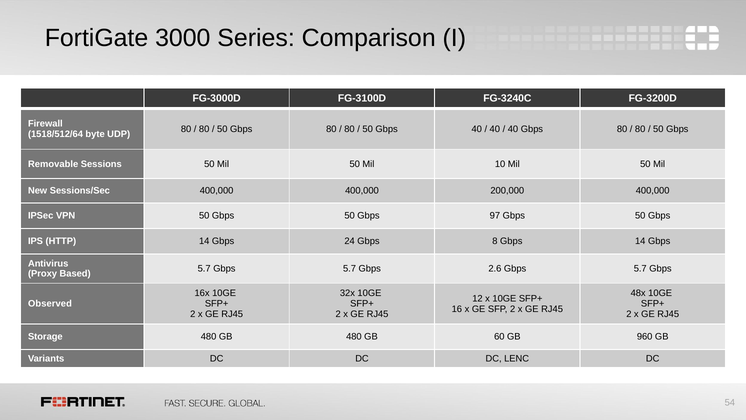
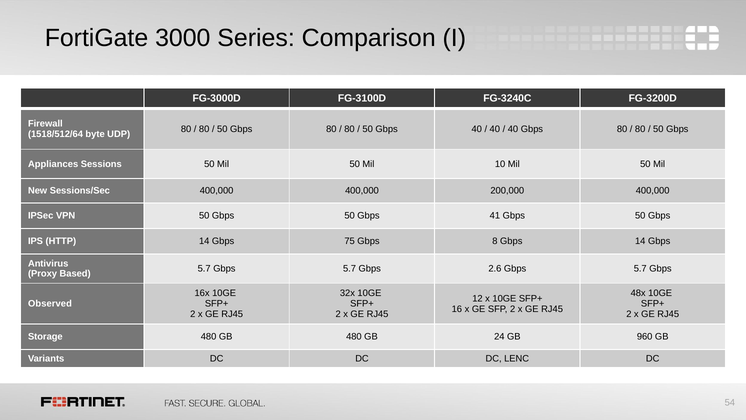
Removable: Removable -> Appliances (53, 164)
97: 97 -> 41 (495, 216)
24: 24 -> 75 (350, 241)
60: 60 -> 24 (499, 337)
